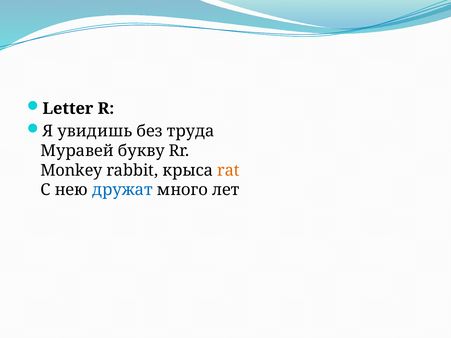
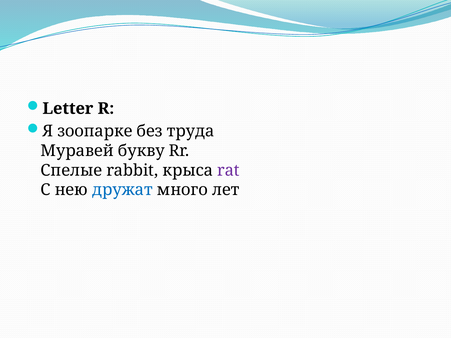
увидишь: увидишь -> зоопарке (95, 131)
Monkey: Monkey -> Спелые (71, 170)
rat colour: orange -> purple (228, 170)
